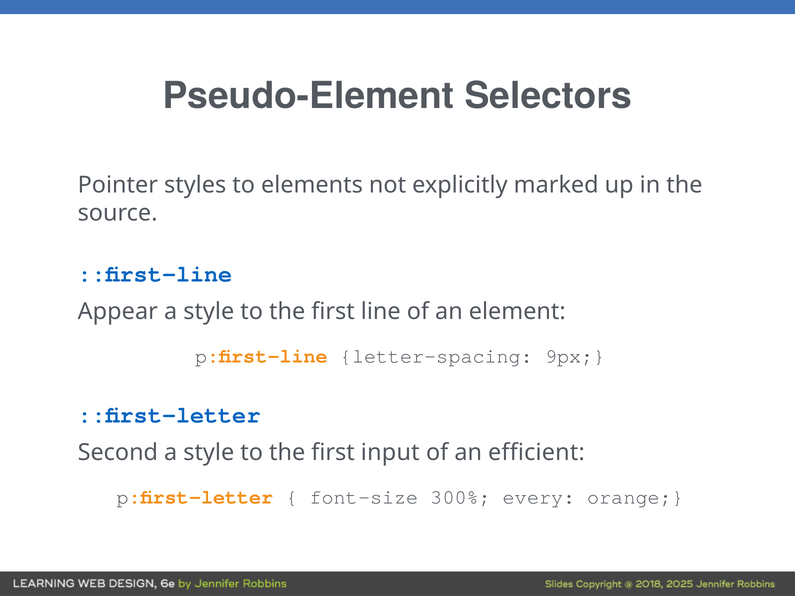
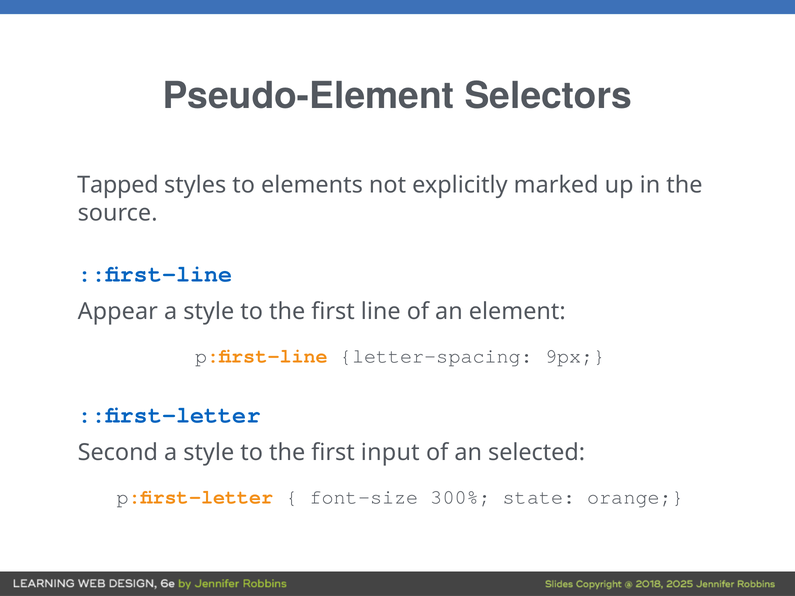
Pointer: Pointer -> Tapped (118, 185)
efficient: efficient -> selected (537, 453)
every: every -> state (539, 497)
